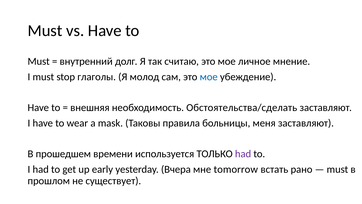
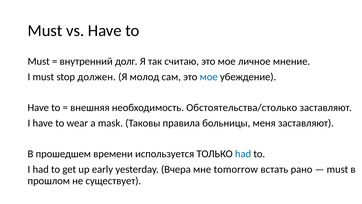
глаголы: глаголы -> должен (97, 77)
Обстоятельства/сделать: Обстоятельства/сделать -> Обстоятельства/столько (242, 108)
had colour: purple -> blue (243, 154)
